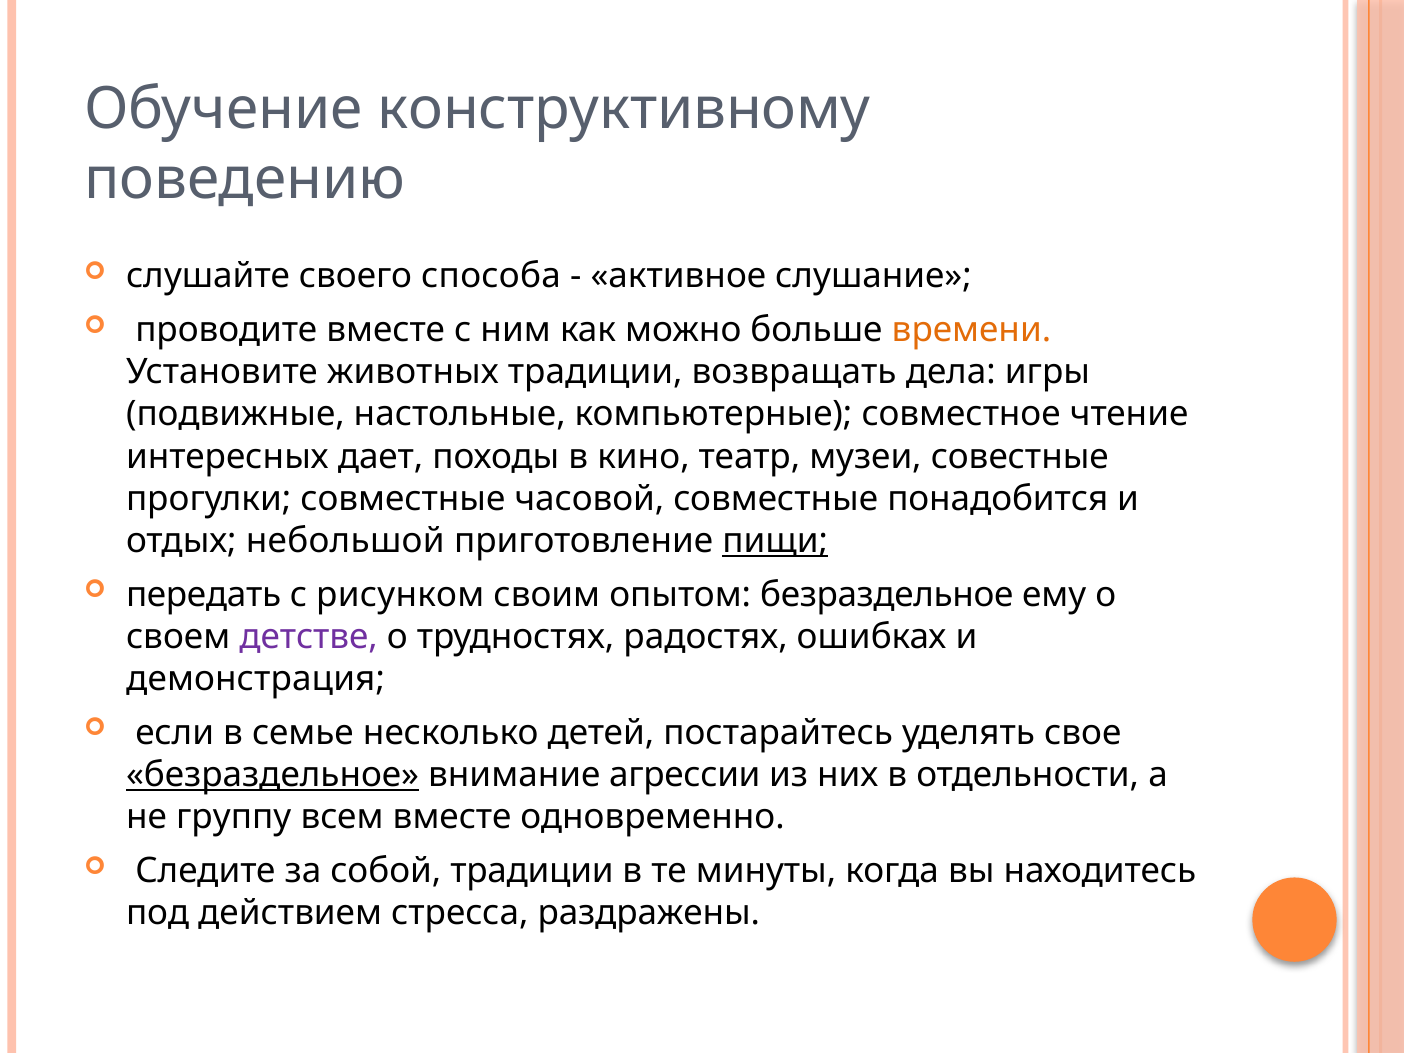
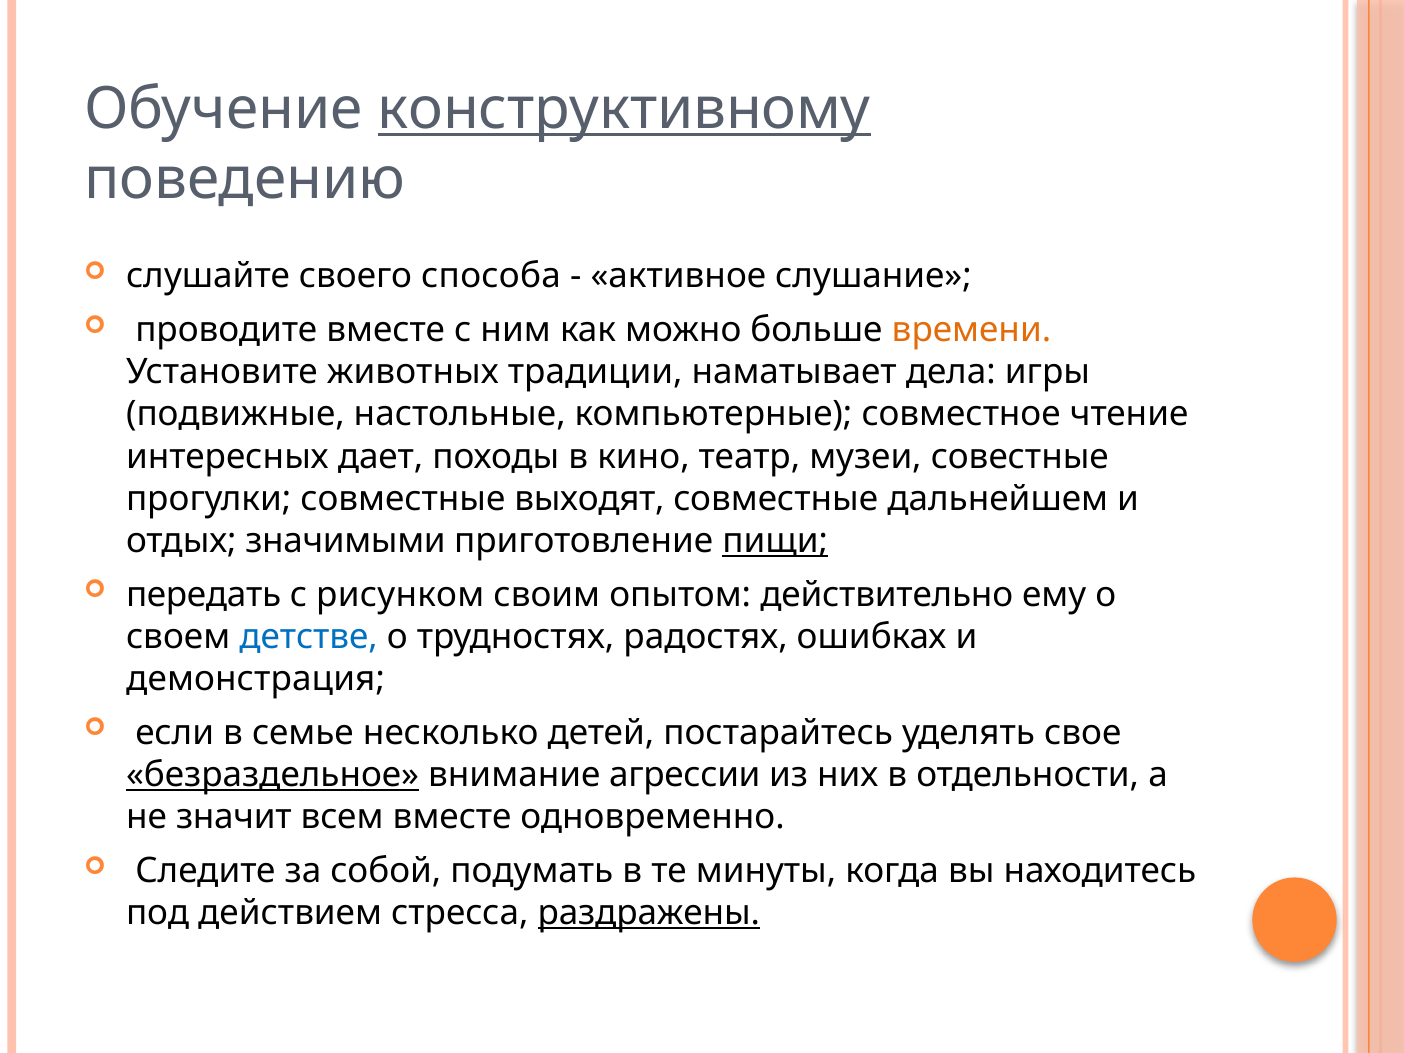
конструктивному underline: none -> present (624, 109)
возвращать: возвращать -> наматывает (794, 372)
часовой: часовой -> выходят (590, 499)
понадобится: понадобится -> дальнейшем (998, 499)
небольшой: небольшой -> значимыми (346, 541)
опытом безраздельное: безраздельное -> действительно (887, 595)
детстве colour: purple -> blue (309, 637)
группу: группу -> значит (234, 817)
собой традиции: традиции -> подумать (532, 871)
раздражены underline: none -> present (649, 913)
